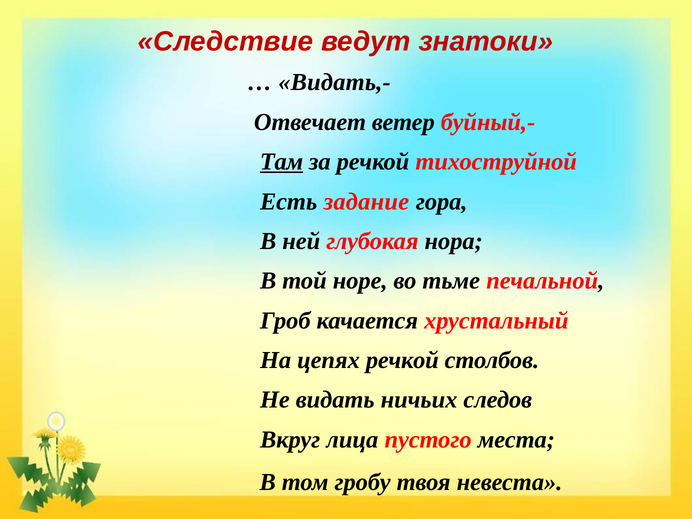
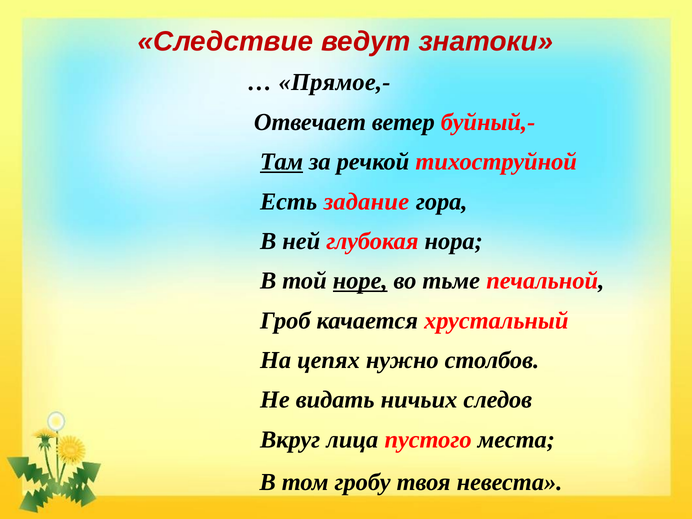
Видать,-: Видать,- -> Прямое,- (335, 82)
норе underline: none -> present (360, 281)
цепях речкой: речкой -> нужно (402, 360)
